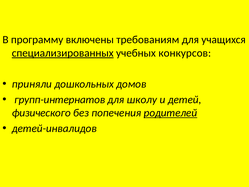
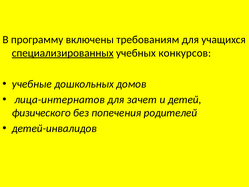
приняли: приняли -> учебные (32, 84)
групп-интернатов: групп-интернатов -> лица-интернатов (60, 99)
школу: школу -> зачет (142, 99)
родителей underline: present -> none (170, 113)
